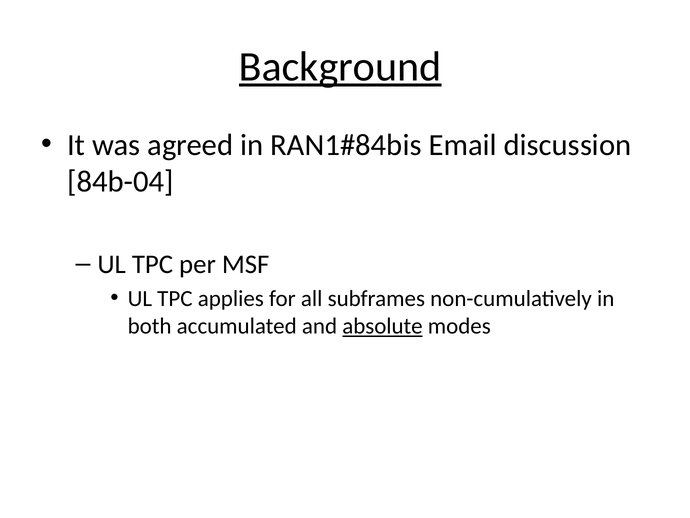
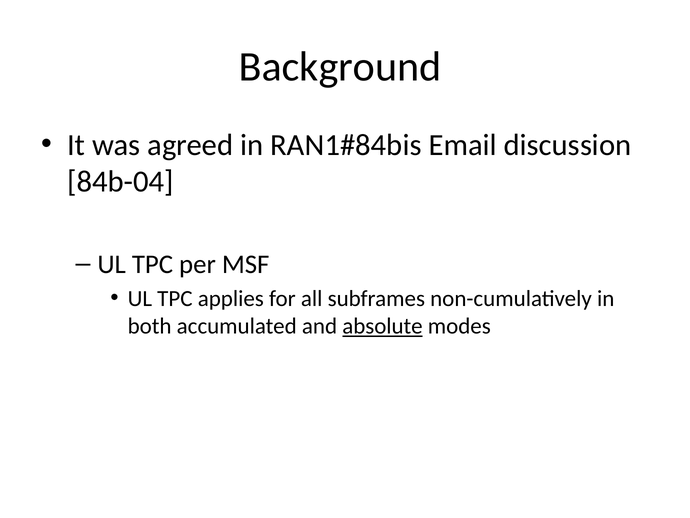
Background underline: present -> none (340, 67)
